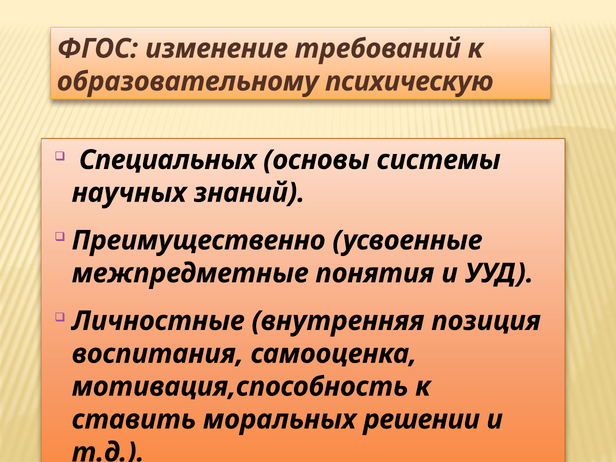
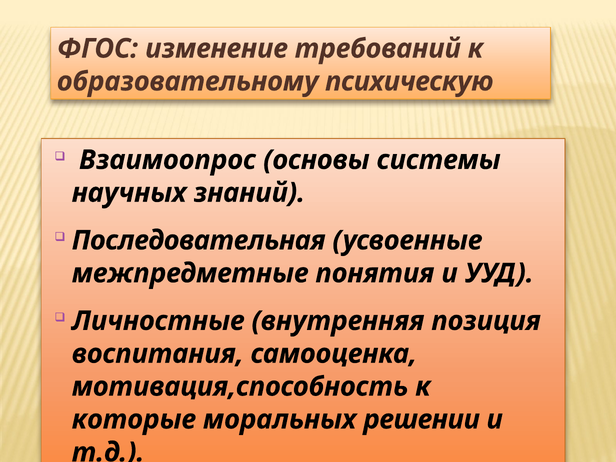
Специальных: Специальных -> Взаимоопрос (167, 160)
Преимущественно: Преимущественно -> Последовательная (199, 240)
ставить: ставить -> которые (134, 419)
